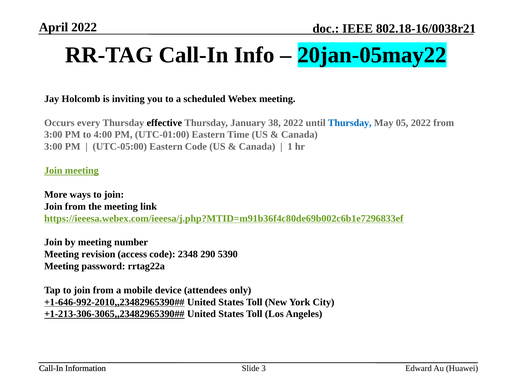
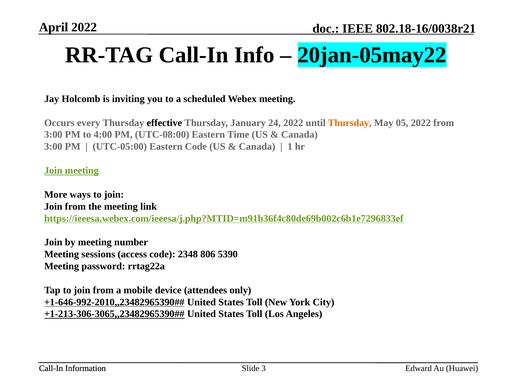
38: 38 -> 24 (275, 123)
Thursday colour: blue -> orange (350, 123)
UTC-01:00: UTC-01:00 -> UTC-08:00 (162, 135)
revision: revision -> sessions (98, 254)
290: 290 -> 806 (208, 254)
